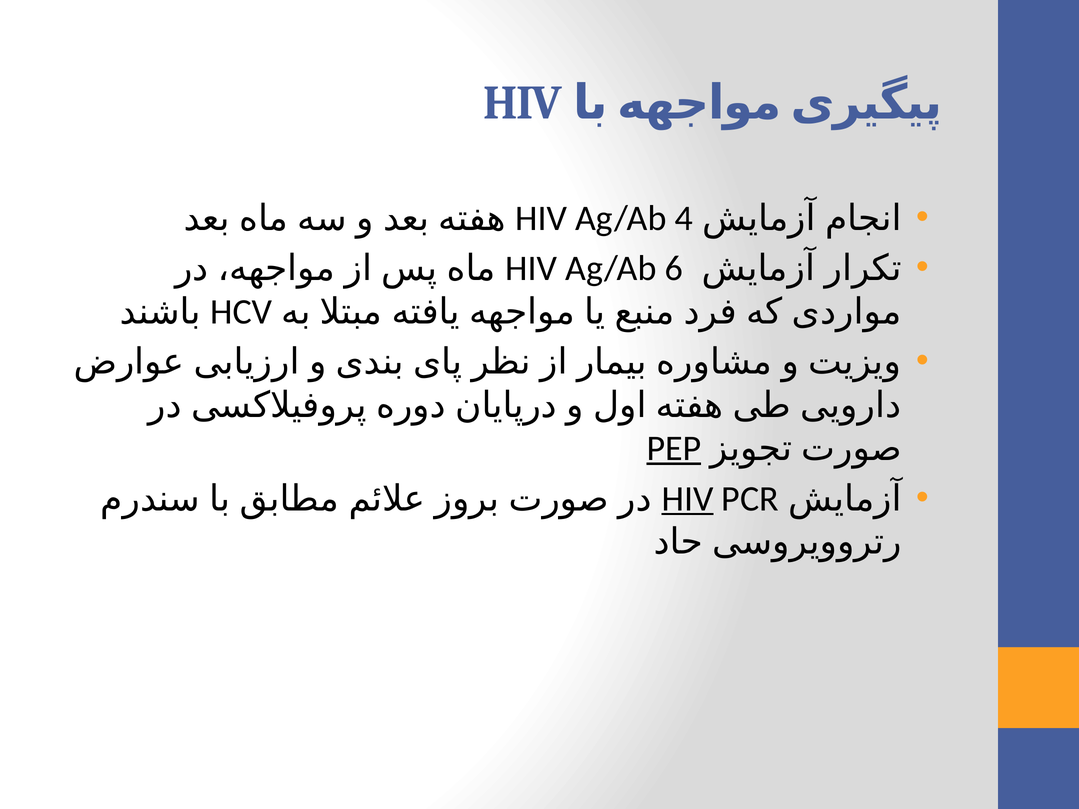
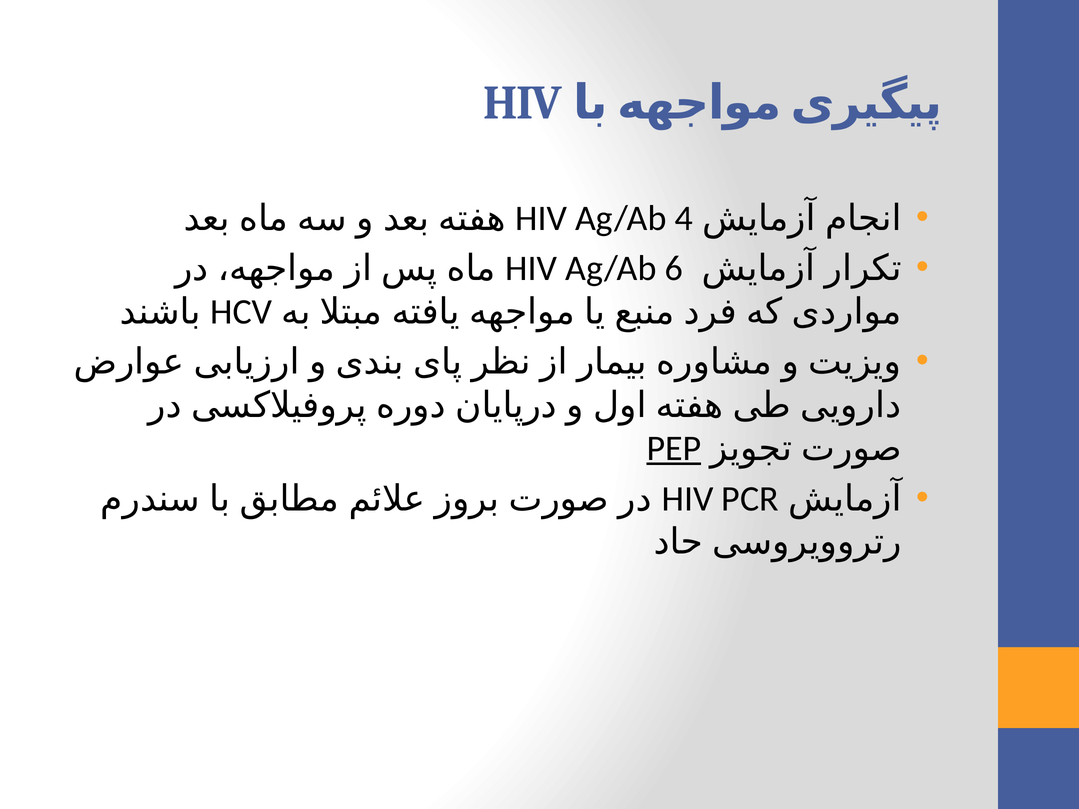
HIV underline: present -> none (688, 499)
